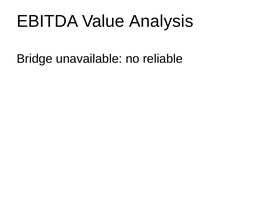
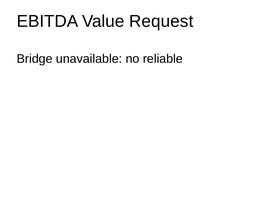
Analysis: Analysis -> Request (161, 21)
